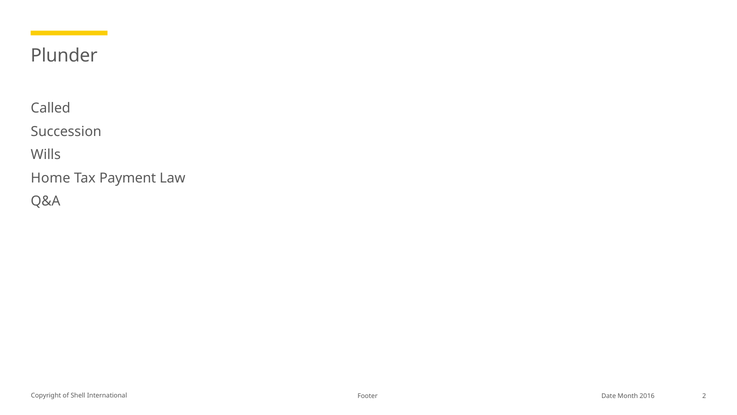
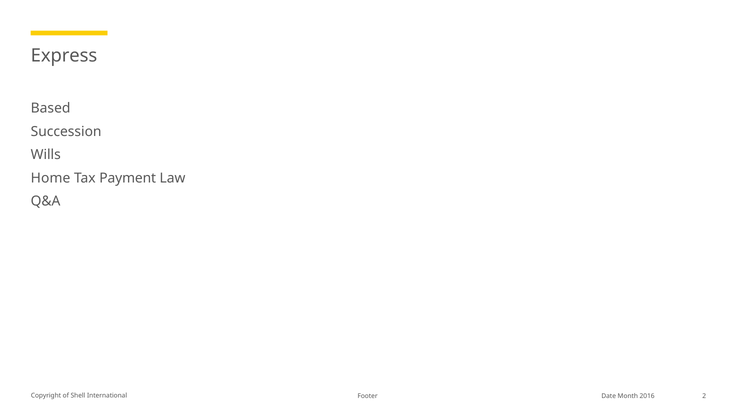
Plunder: Plunder -> Express (64, 55)
Called: Called -> Based (51, 108)
